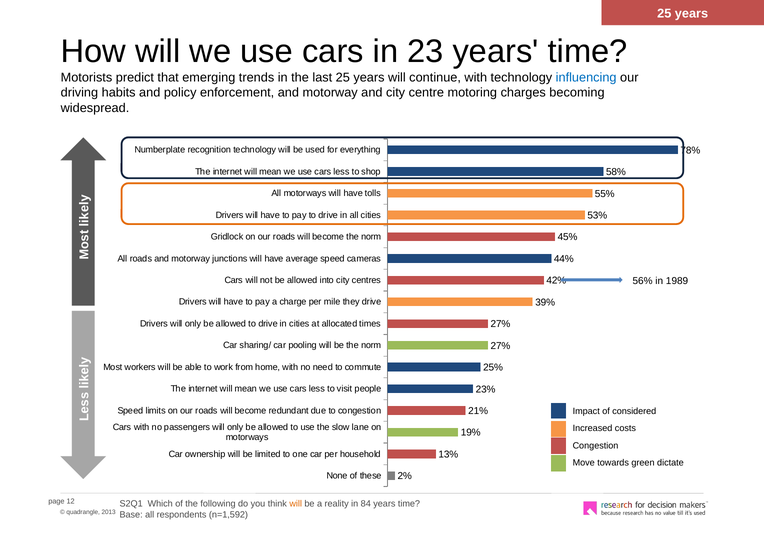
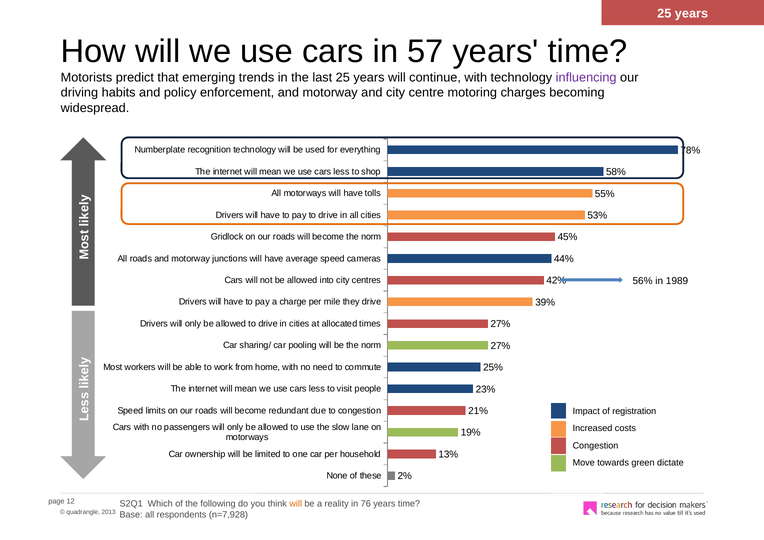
23: 23 -> 57 (425, 52)
influencing colour: blue -> purple (586, 77)
considered: considered -> registration (634, 411)
84: 84 -> 76 (366, 505)
n=1,592: n=1,592 -> n=7,928 (228, 515)
